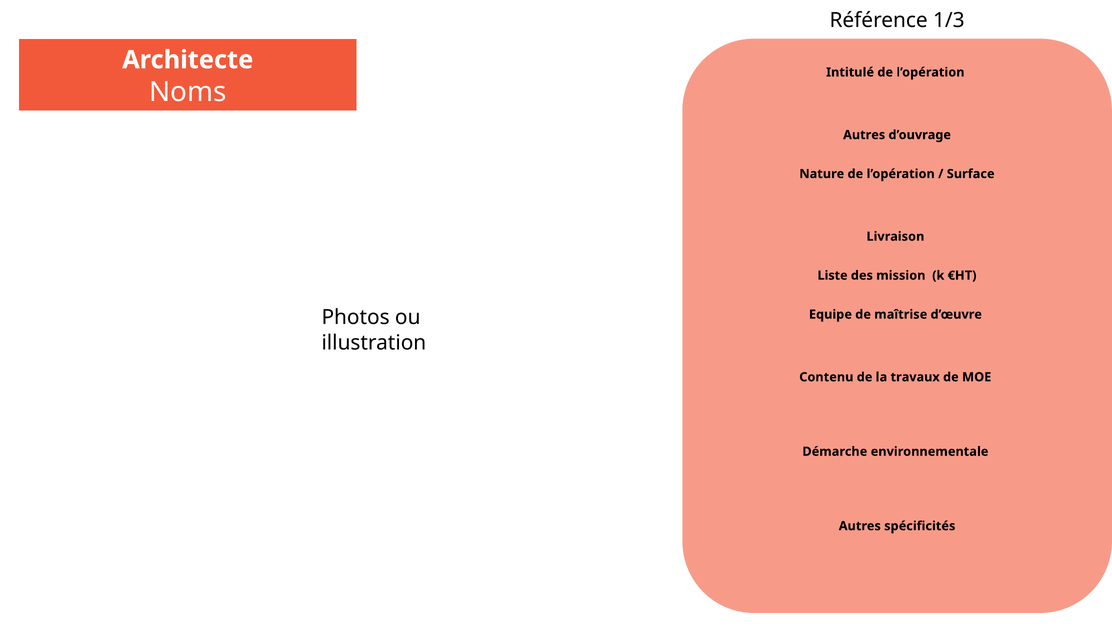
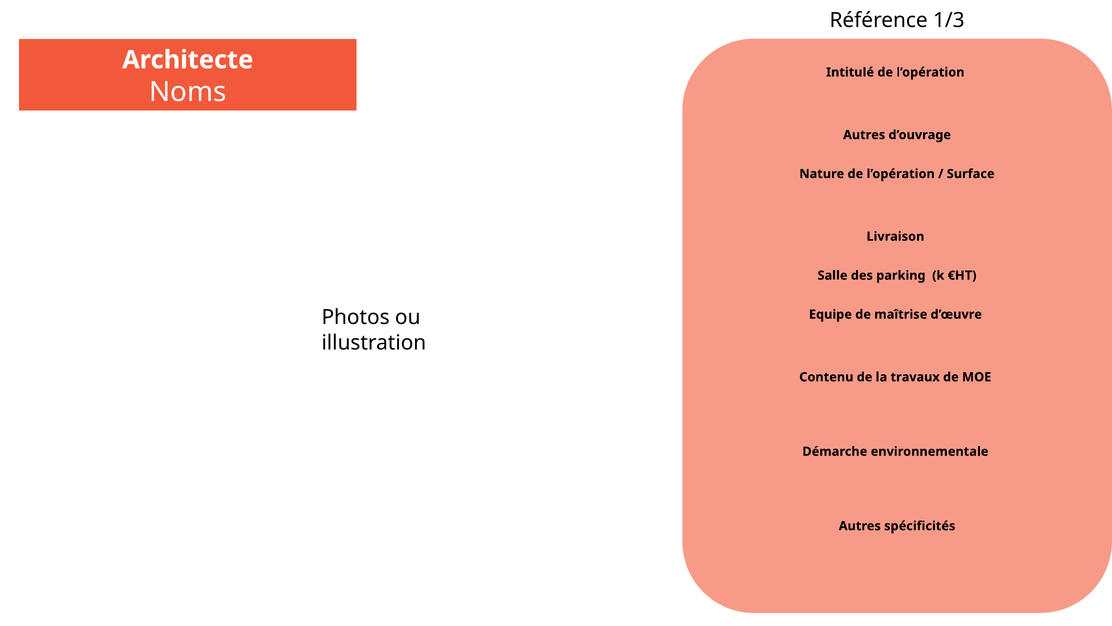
Liste: Liste -> Salle (833, 275)
mission: mission -> parking (901, 275)
